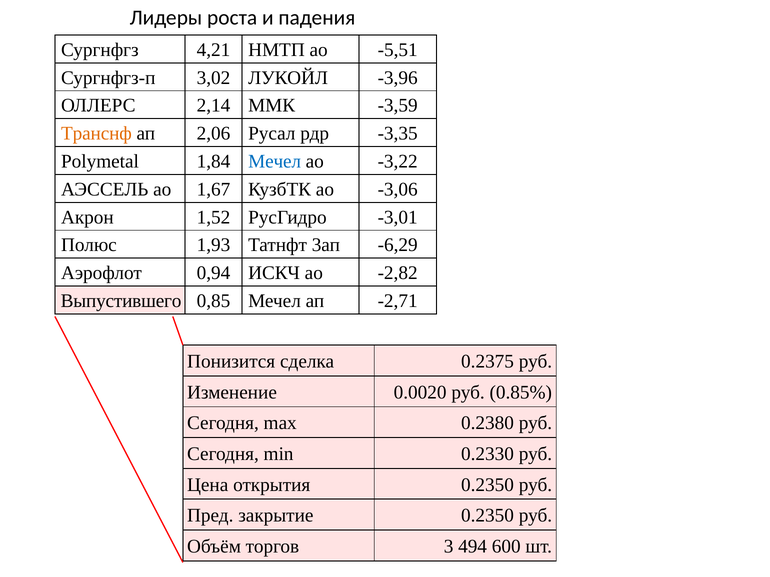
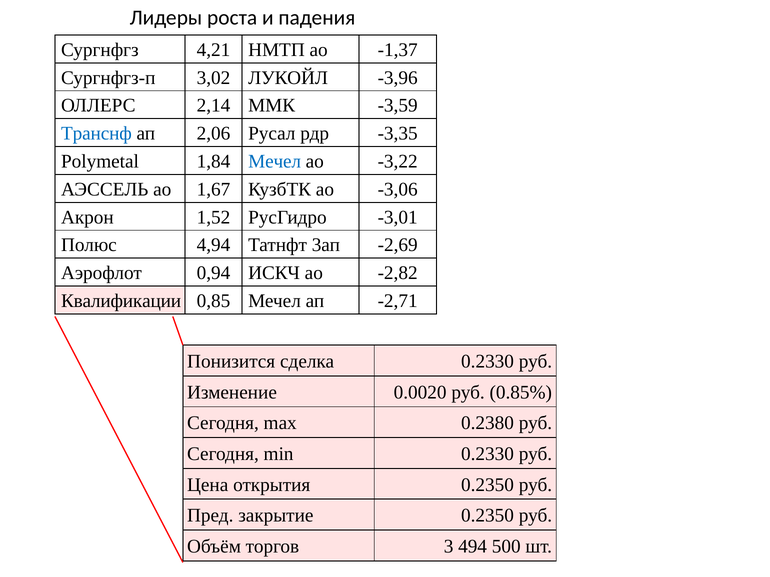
-5,51: -5,51 -> -1,37 (398, 50)
Транснф colour: orange -> blue (96, 134)
1,93: 1,93 -> 4,94 (213, 245)
-6,29: -6,29 -> -2,69 (398, 245)
Выпустившего: Выпустившего -> Квалификации (121, 301)
сделка 0.2375: 0.2375 -> 0.2330 (488, 362)
600: 600 -> 500 (506, 547)
